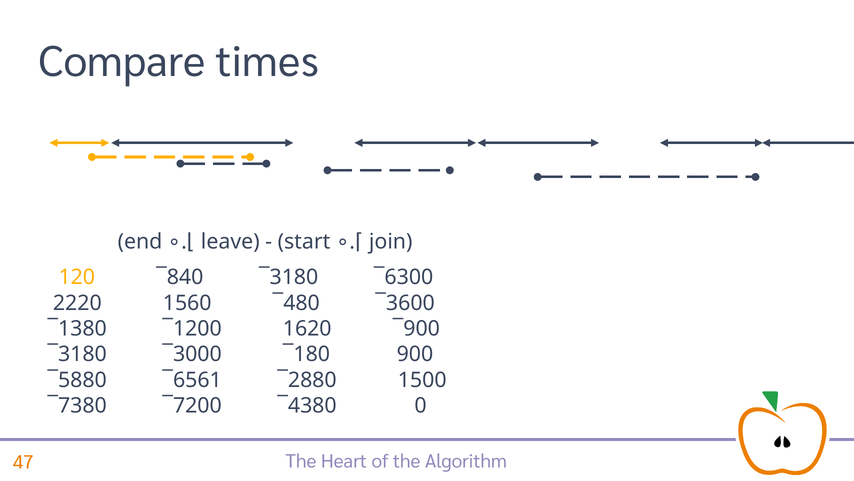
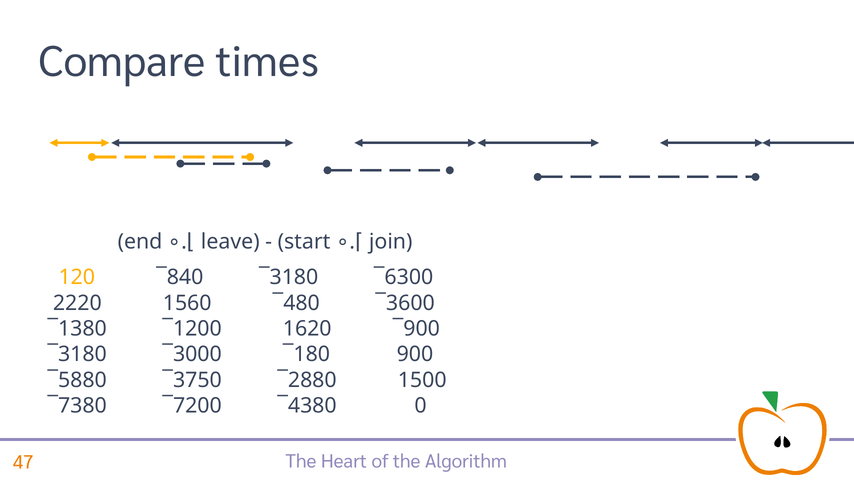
¯6561: ¯6561 -> ¯3750 (192, 379)
